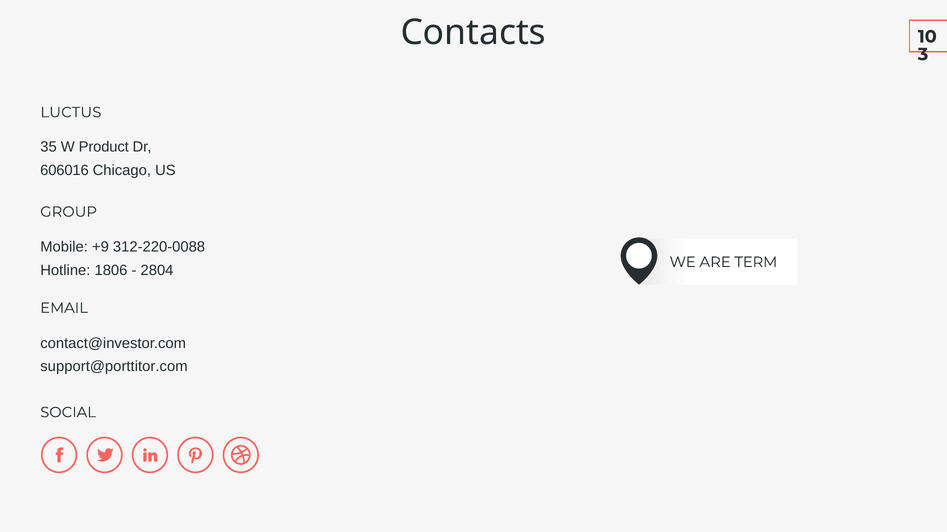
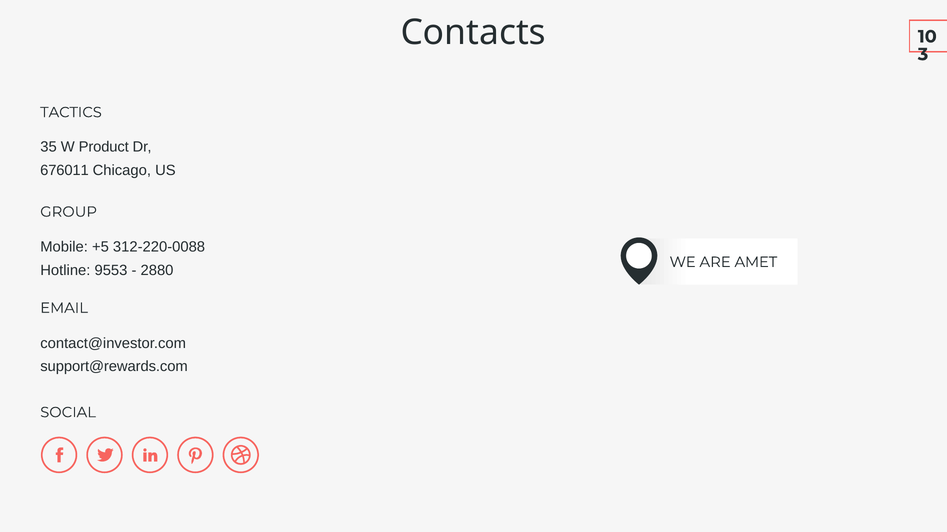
LUCTUS: LUCTUS -> TACTICS (71, 112)
606016: 606016 -> 676011 (64, 170)
+9: +9 -> +5 (100, 247)
TERM: TERM -> AMET (756, 262)
1806: 1806 -> 9553 (111, 270)
2804: 2804 -> 2880 (157, 270)
support@porttitor.com: support@porttitor.com -> support@rewards.com (114, 367)
